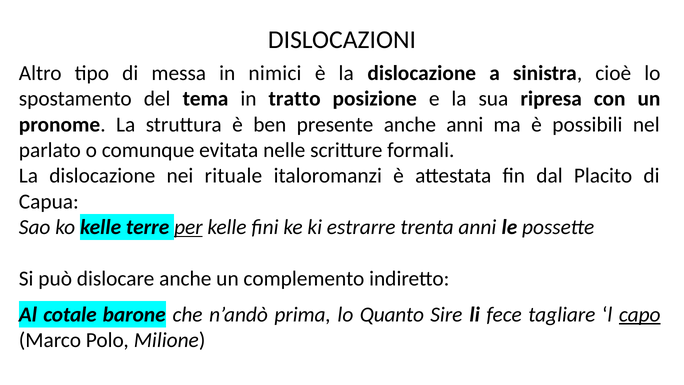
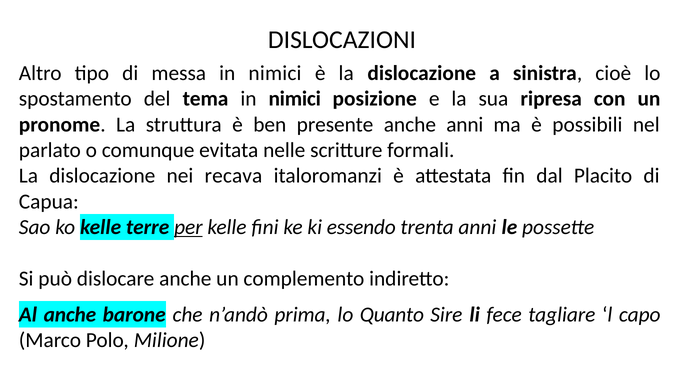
tema in tratto: tratto -> nimici (295, 99)
rituale: rituale -> recava (233, 176)
estrarre: estrarre -> essendo (361, 227)
Al cotale: cotale -> anche (70, 314)
capo underline: present -> none (640, 314)
